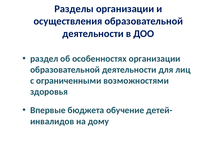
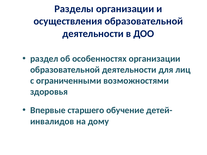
бюджета: бюджета -> старшего (86, 110)
